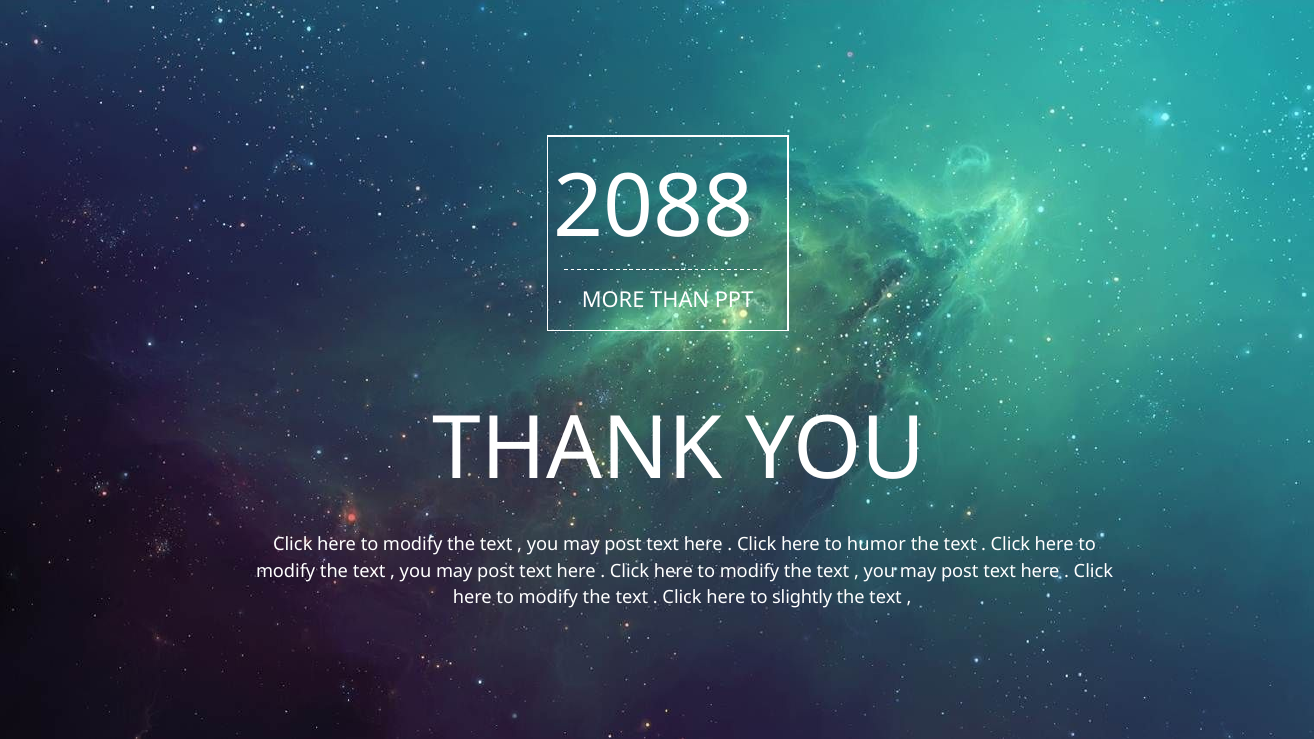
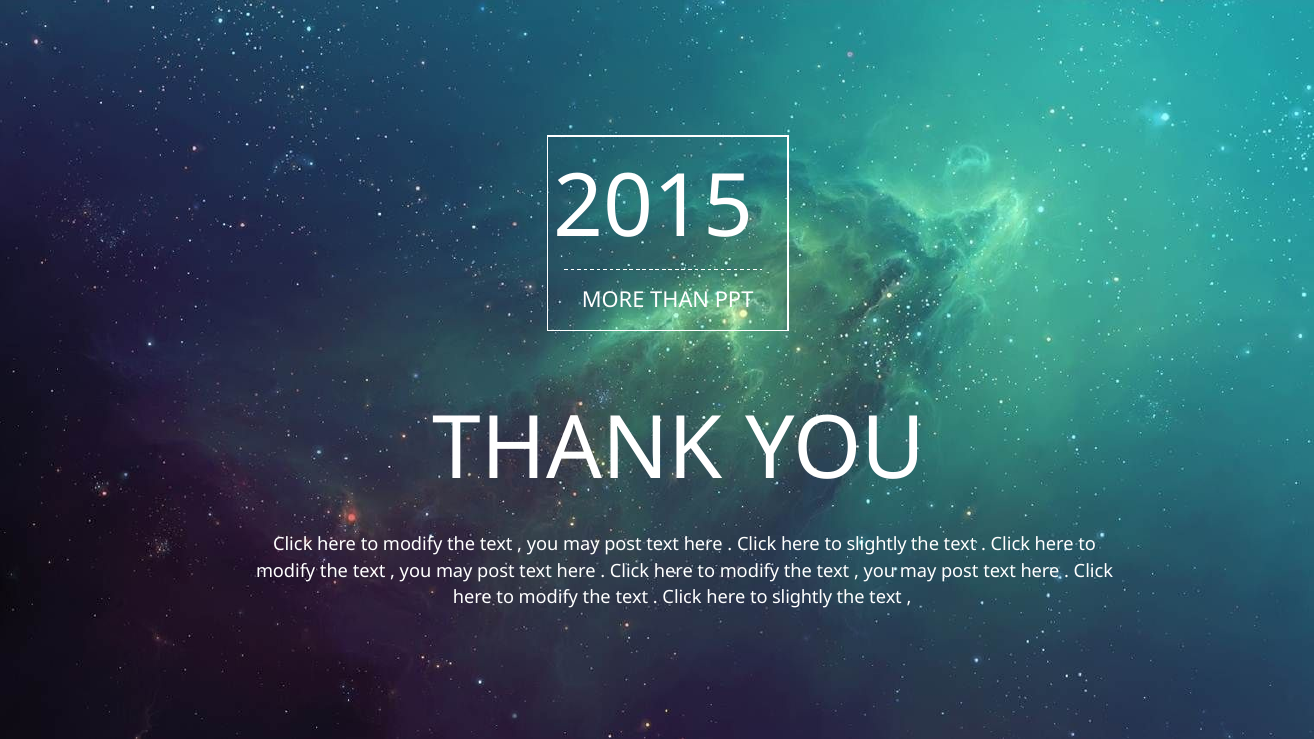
2088: 2088 -> 2015 (654, 208)
humor: humor -> slightly (877, 545)
